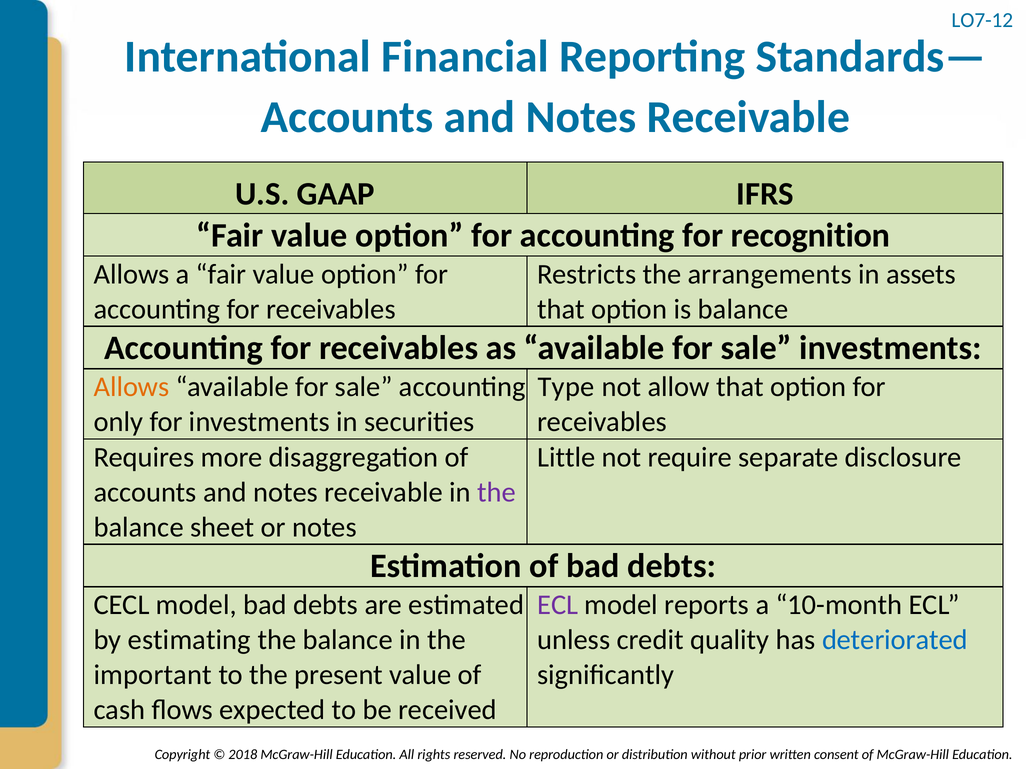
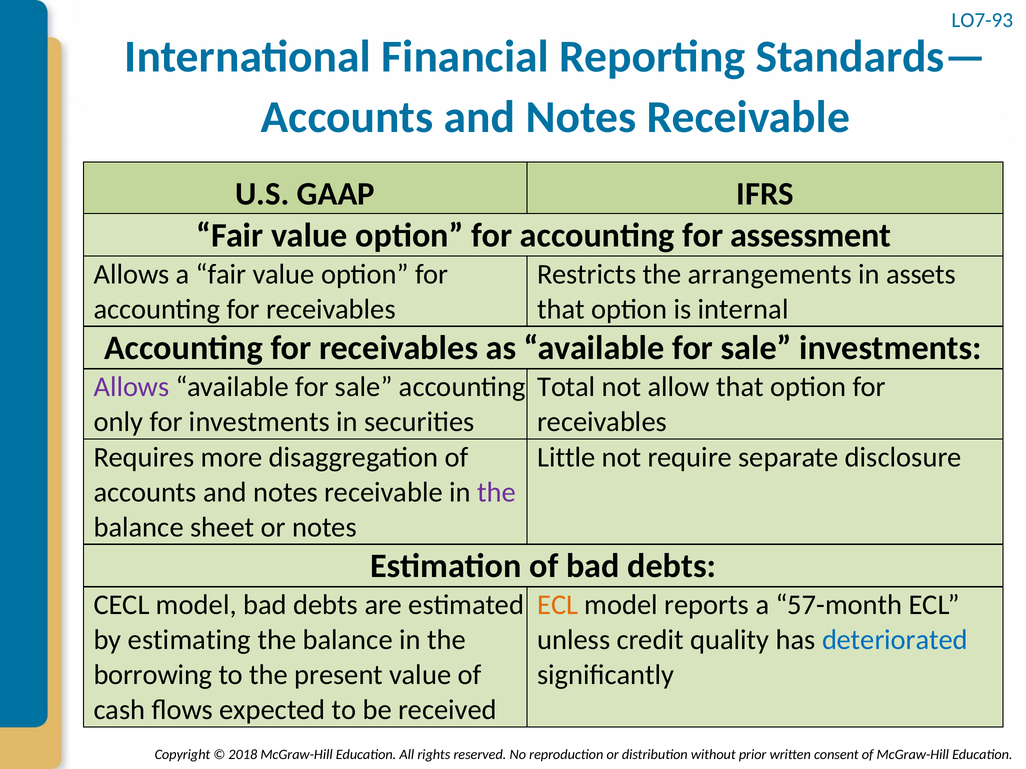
LO7-12: LO7-12 -> LO7-93 (982, 20)
recognition: recognition -> assessment (811, 236)
is balance: balance -> internal (743, 309)
Allows colour: orange -> purple (132, 387)
Type: Type -> Total (566, 387)
ECL colour: purple -> orange (558, 605)
10-month: 10-month -> 57-month (839, 605)
important: important -> borrowing (153, 675)
